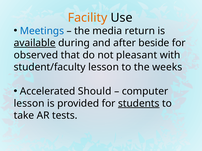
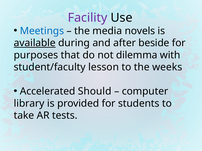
Facility colour: orange -> purple (88, 18)
return: return -> novels (140, 31)
observed: observed -> purposes (36, 55)
pleasant: pleasant -> dilemma (137, 55)
lesson: lesson -> library (29, 104)
students underline: present -> none (139, 104)
